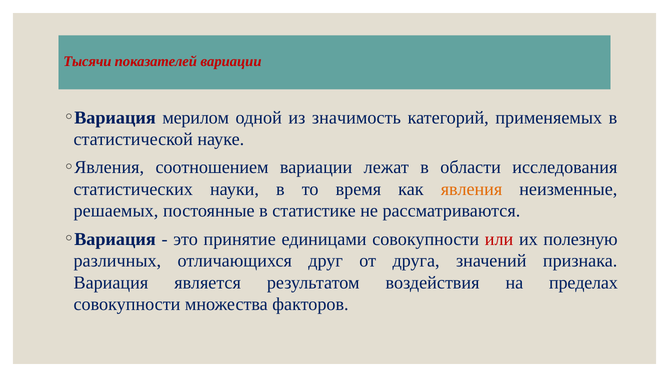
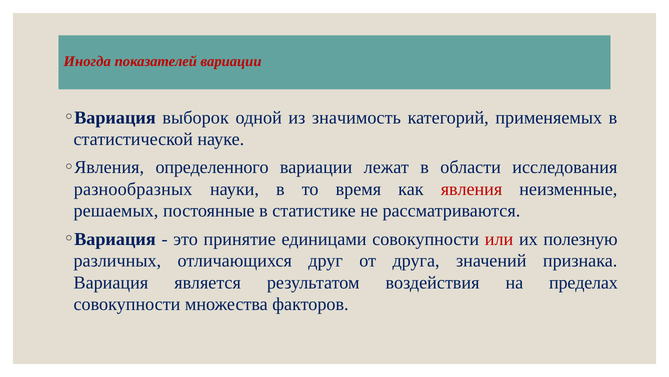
Тысячи: Тысячи -> Иногда (87, 61)
мерилом: мерилом -> выборок (196, 117)
соотношением: соотношением -> определенного (212, 167)
статистических: статистических -> разнообразных (133, 189)
явления colour: orange -> red (471, 189)
